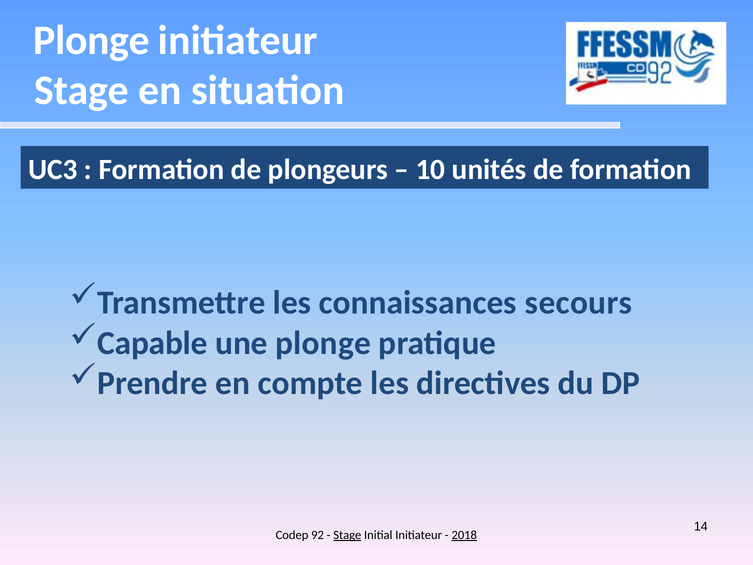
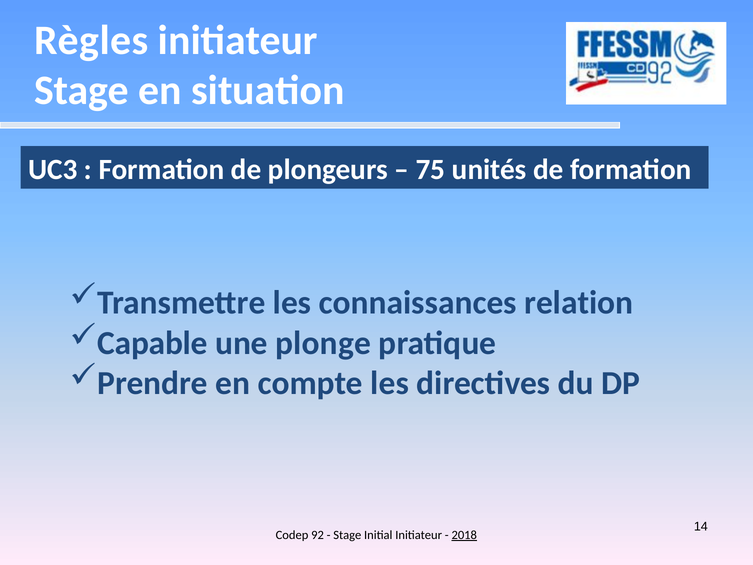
Plonge: Plonge -> Règles (91, 40)
10: 10 -> 75 (430, 169)
secours: secours -> relation (579, 303)
Stage underline: present -> none (347, 535)
